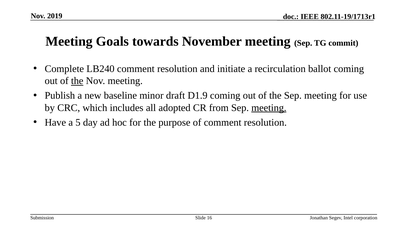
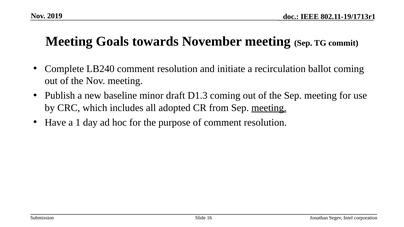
the underline: present -> none (77, 81)
D1.9: D1.9 -> D1.3 (198, 96)
5: 5 -> 1 (78, 122)
